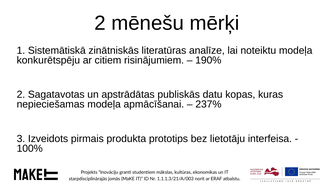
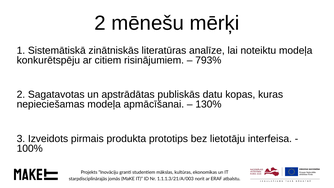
190%: 190% -> 793% (208, 60)
237%: 237% -> 130% (208, 104)
